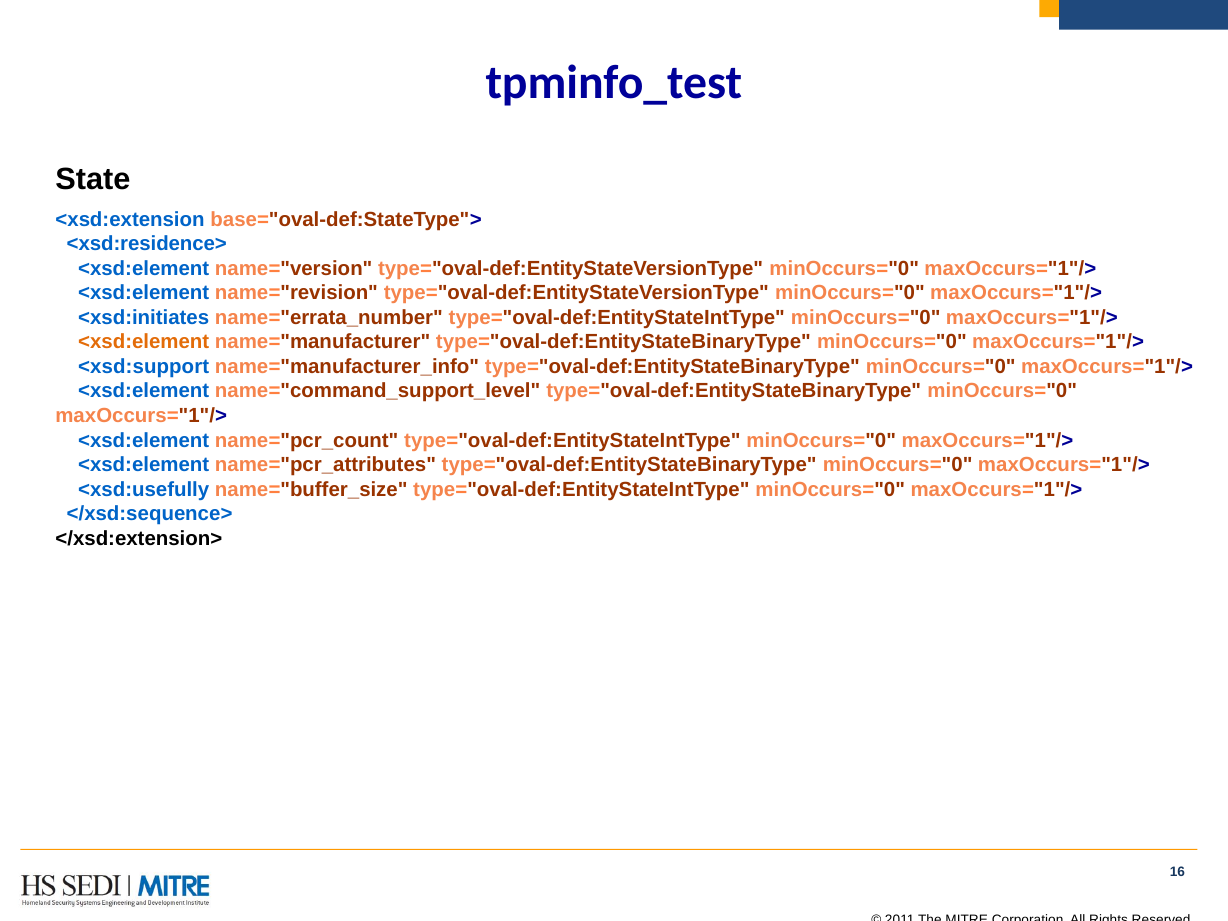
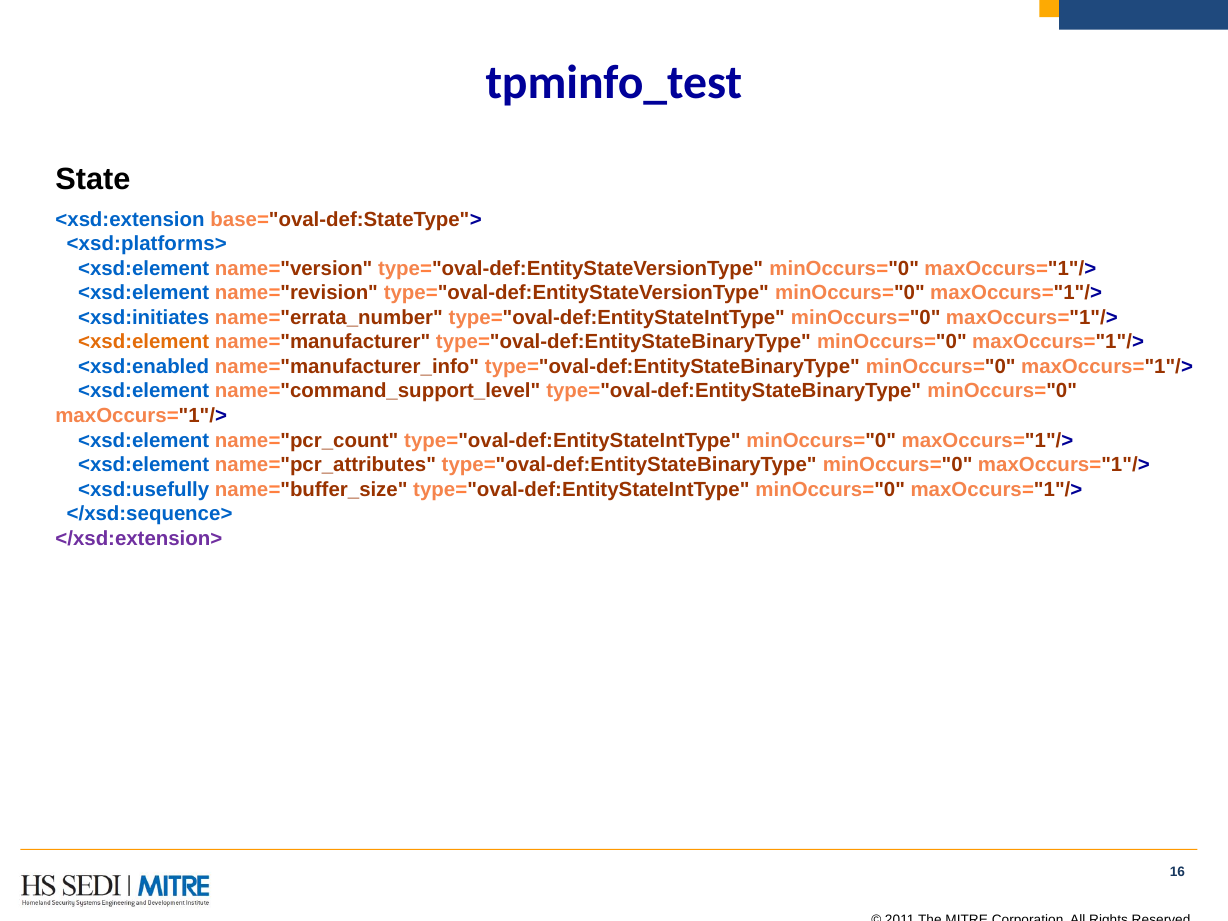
<xsd:residence>: <xsd:residence> -> <xsd:platforms> (147, 244)
<xsd:support: <xsd:support -> <xsd:enabled (144, 367)
</xsd:extension> colour: black -> purple (139, 539)
